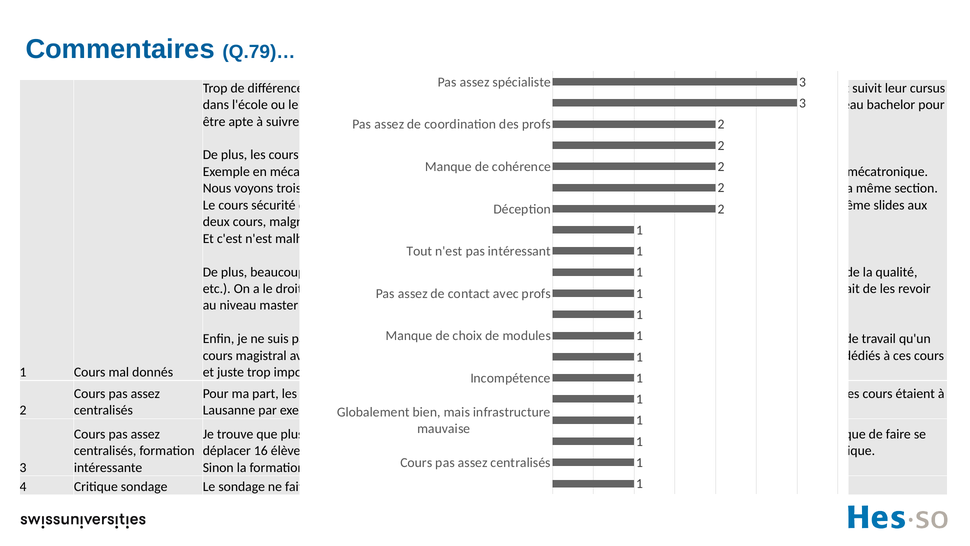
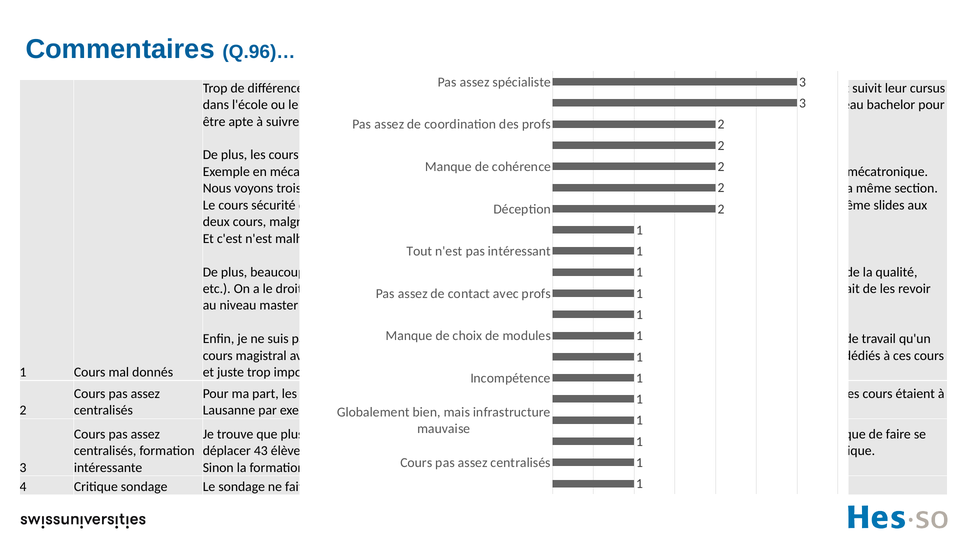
Q.79)…: Q.79)… -> Q.96)… (259, 52)
16: 16 -> 43 (261, 450)
